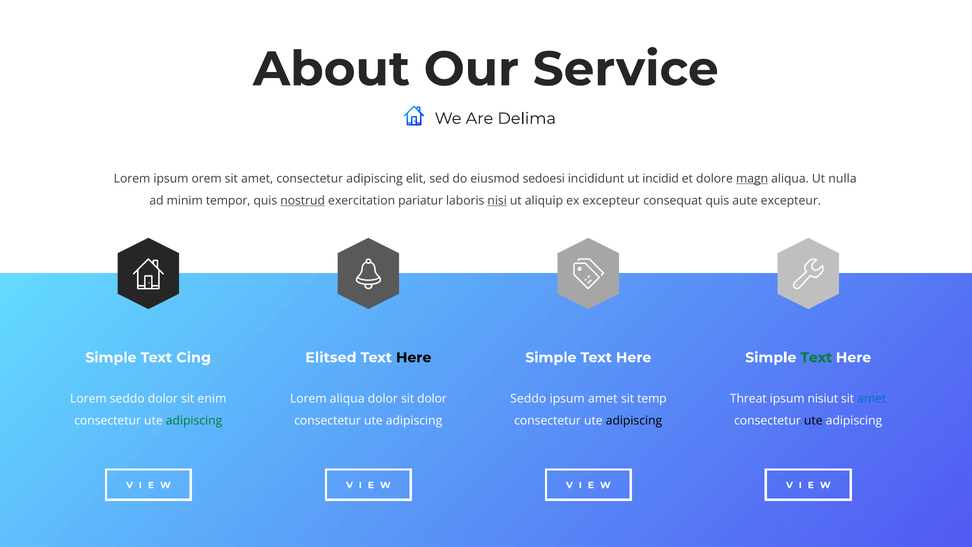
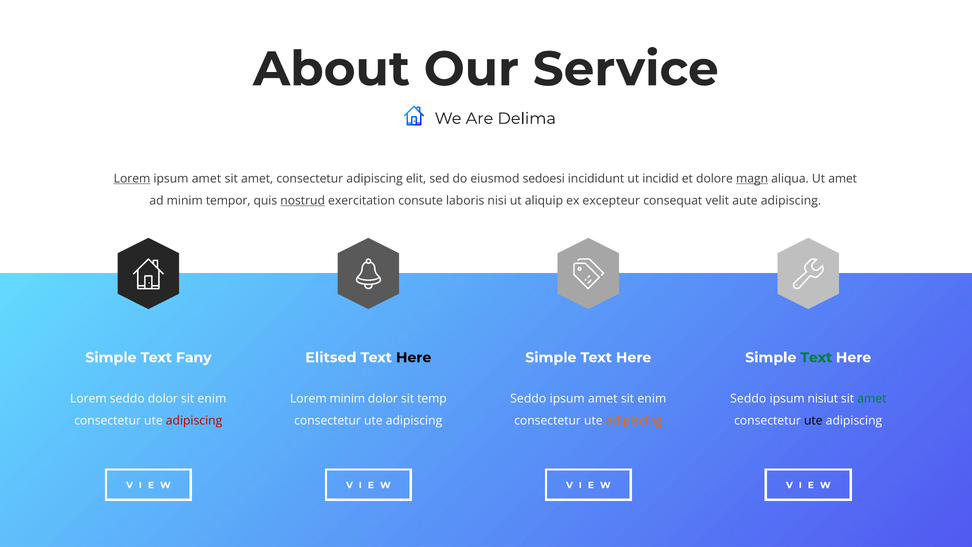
Lorem underline: none -> present (132, 179)
orem: orem -> amet (206, 179)
Ut nulla: nulla -> amet (843, 179)
pariatur: pariatur -> consute (421, 200)
nisi underline: present -> none (497, 200)
consequat quis: quis -> velit (717, 200)
aute excepteur: excepteur -> adipiscing (791, 200)
Cing: Cing -> Fany (194, 357)
Lorem aliqua: aliqua -> minim (347, 399)
sit dolor: dolor -> temp (432, 399)
temp: temp -> enim (652, 399)
Threat: Threat -> Seddo (748, 399)
amet colour: blue -> green (872, 399)
adipiscing colour: green -> red (194, 421)
adipiscing colour: black -> orange (634, 421)
